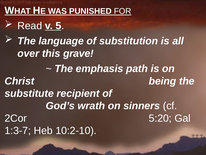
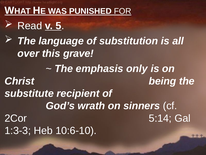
path: path -> only (137, 68)
5:20: 5:20 -> 5:14 (160, 118)
1:3-7: 1:3-7 -> 1:3-3 (18, 130)
10:2-10: 10:2-10 -> 10:6-10 (76, 130)
